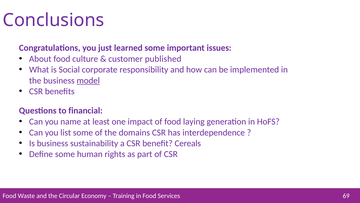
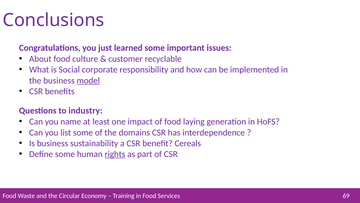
published: published -> recyclable (163, 59)
financial: financial -> industry (85, 110)
rights underline: none -> present (115, 154)
